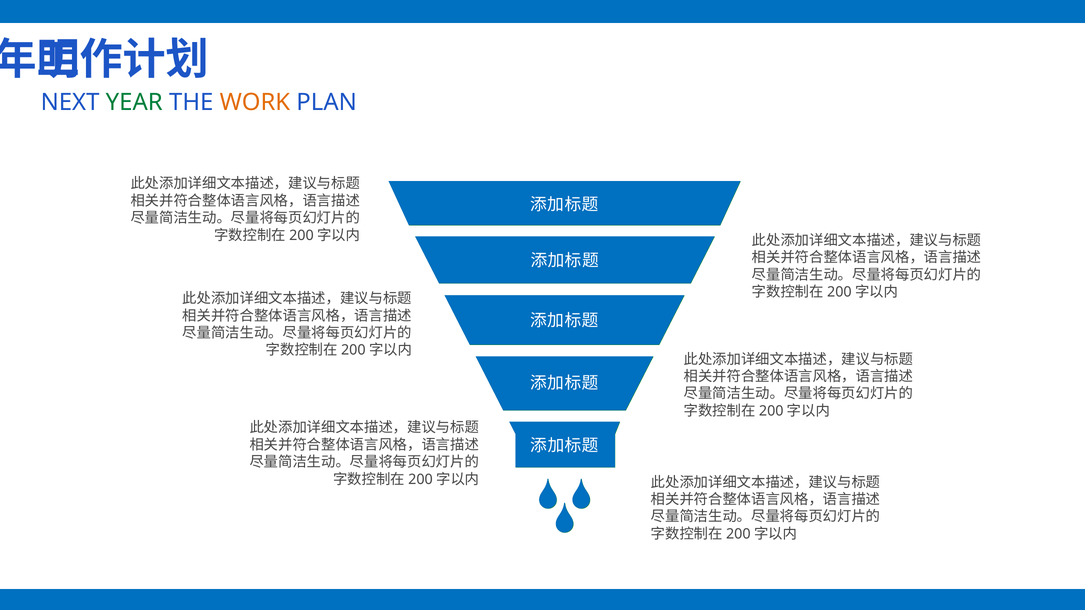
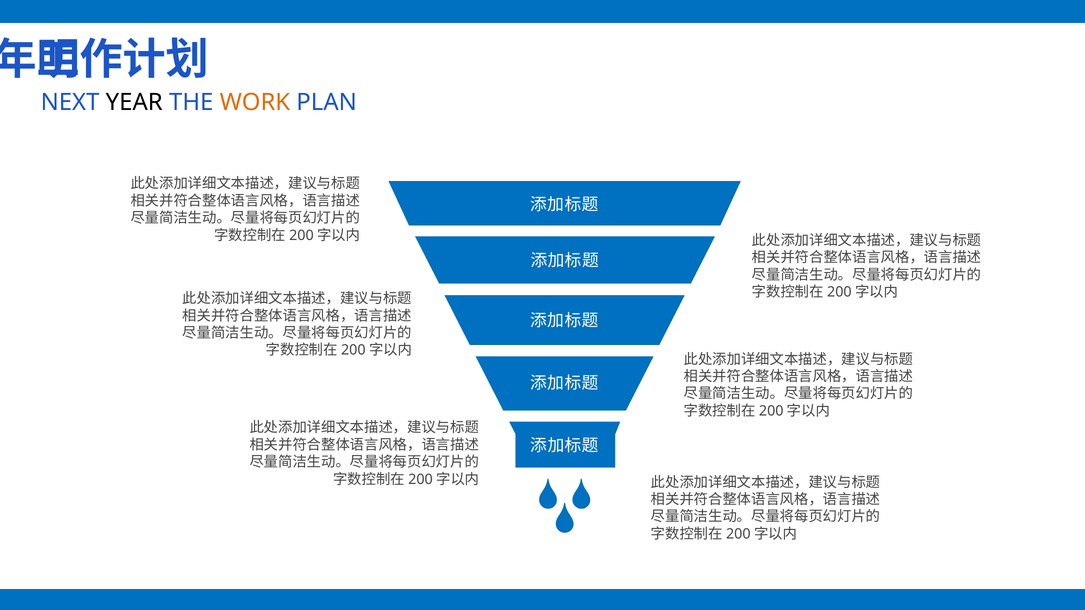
YEAR colour: green -> black (134, 102)
